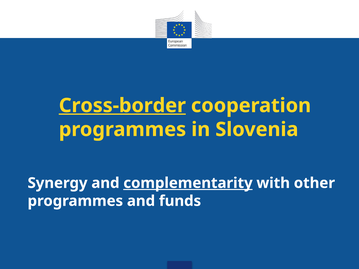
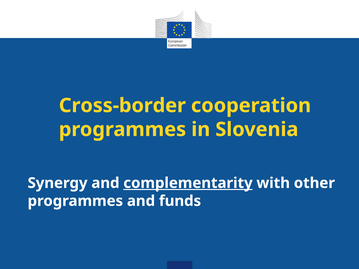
Cross-border underline: present -> none (122, 106)
